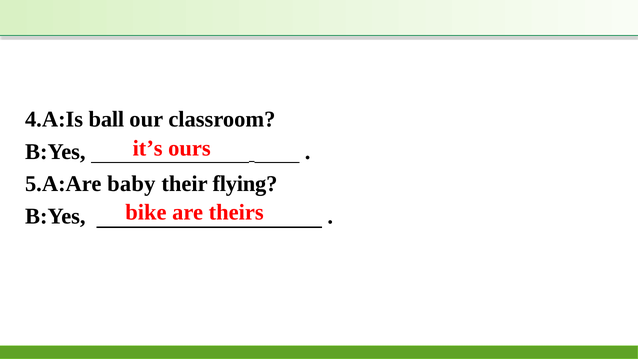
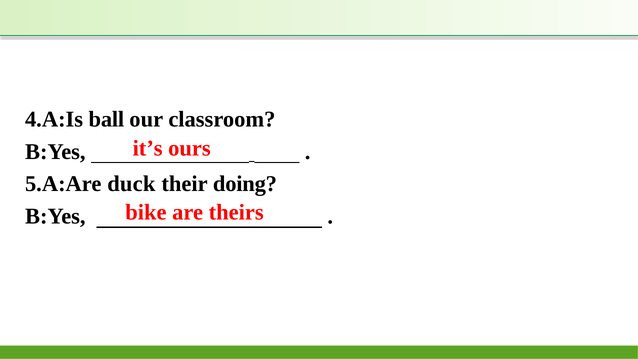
baby: baby -> duck (131, 184)
flying: flying -> doing (245, 184)
